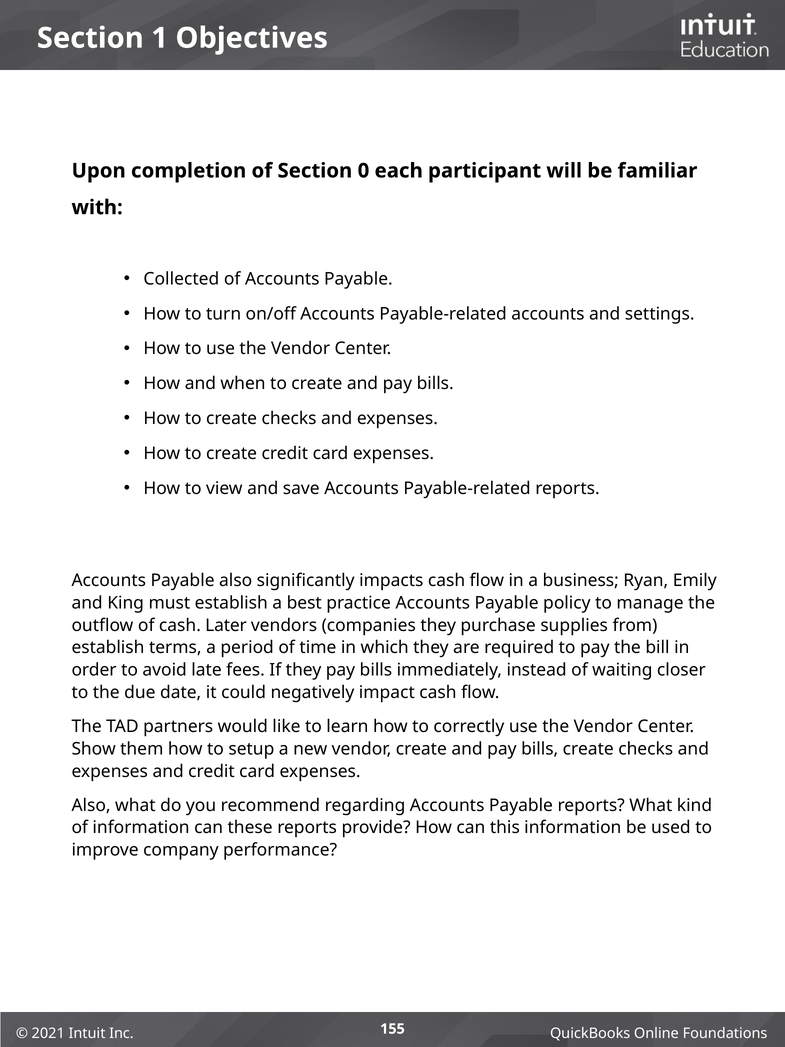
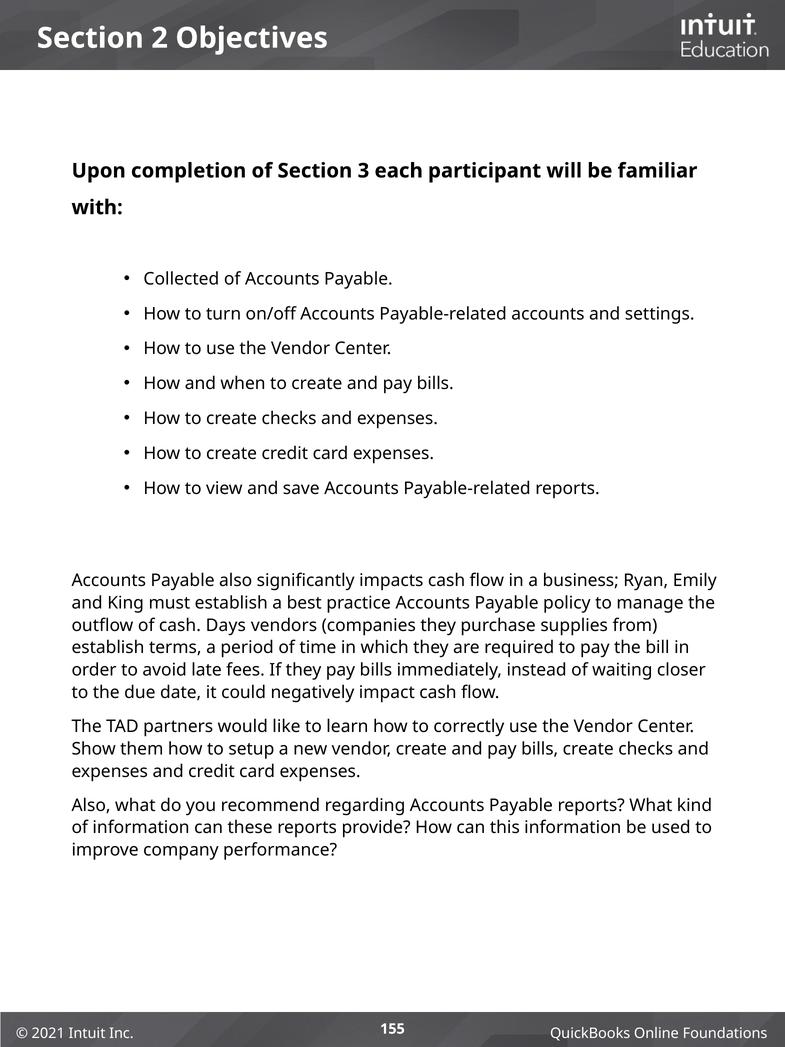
1: 1 -> 2 (160, 38)
0: 0 -> 3 (363, 171)
Later: Later -> Days (226, 625)
